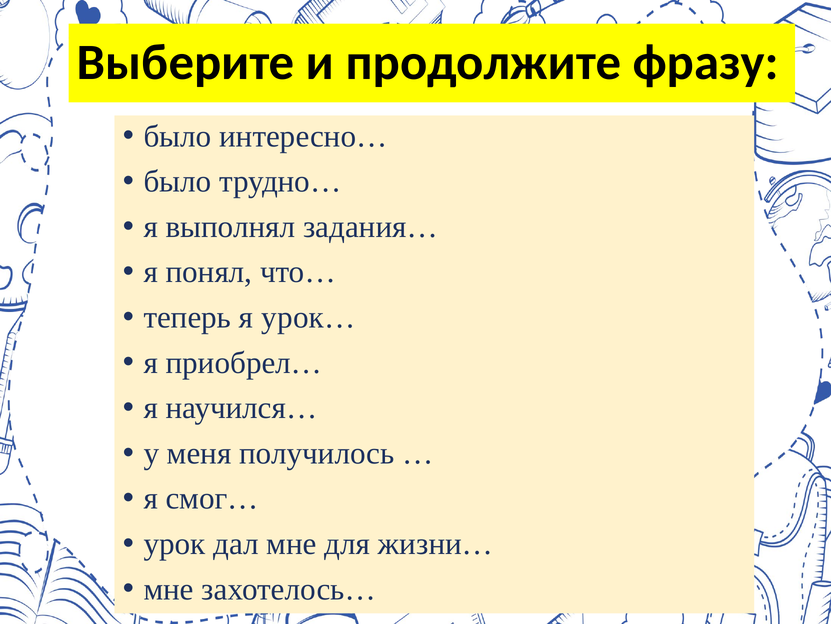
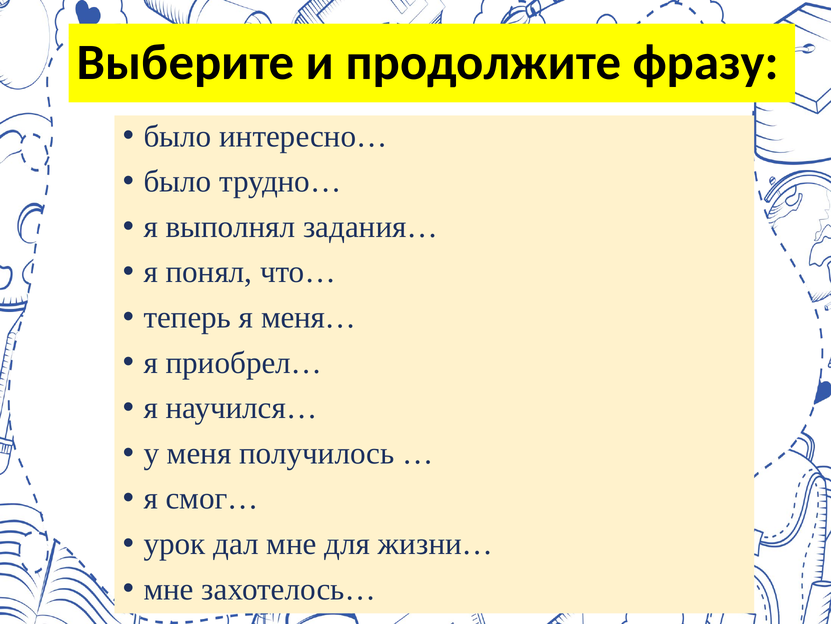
урок…: урок… -> меня… (309, 317)
